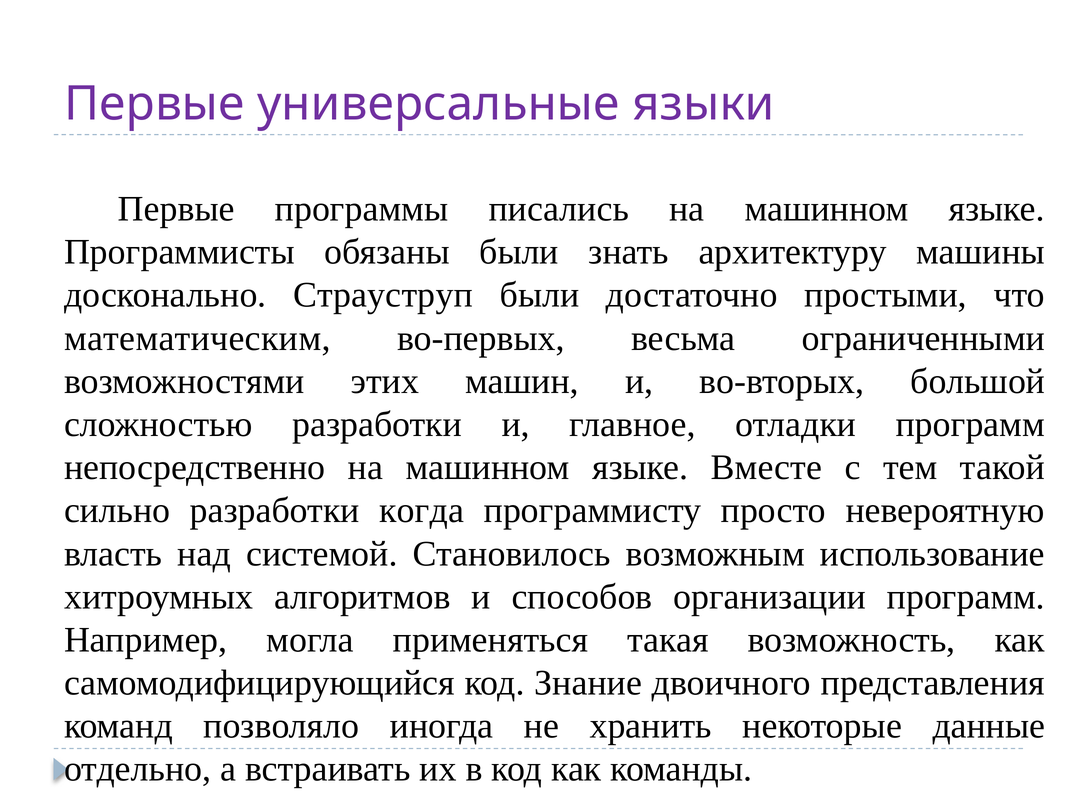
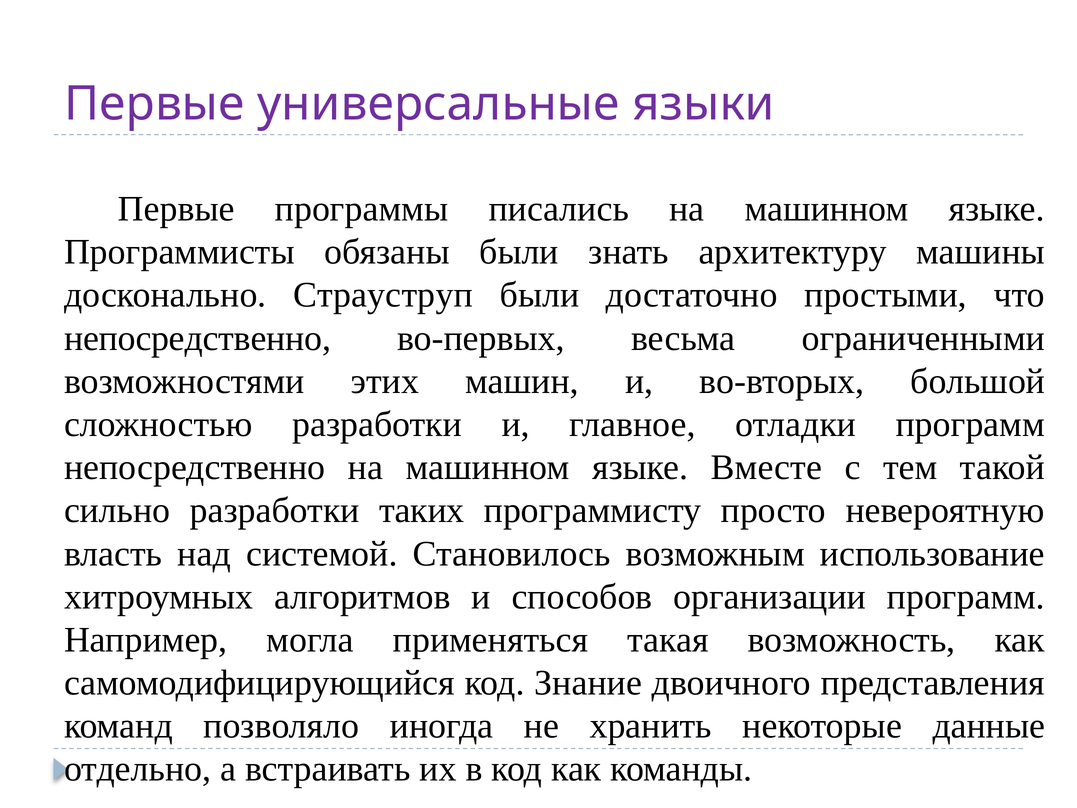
математическим: математическим -> непосредственно (198, 338)
когда: когда -> таких (422, 510)
